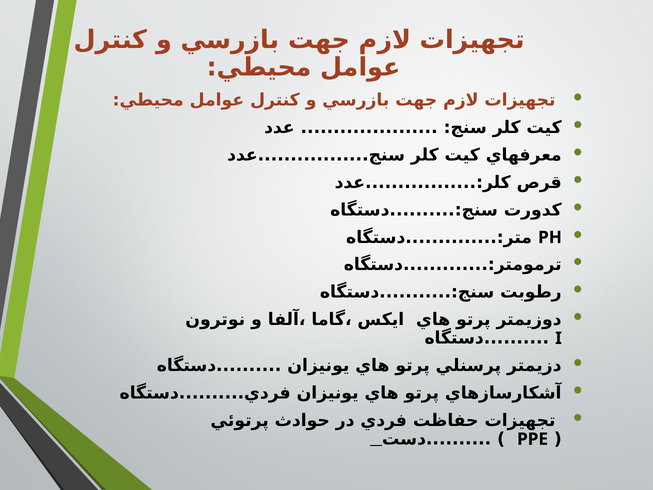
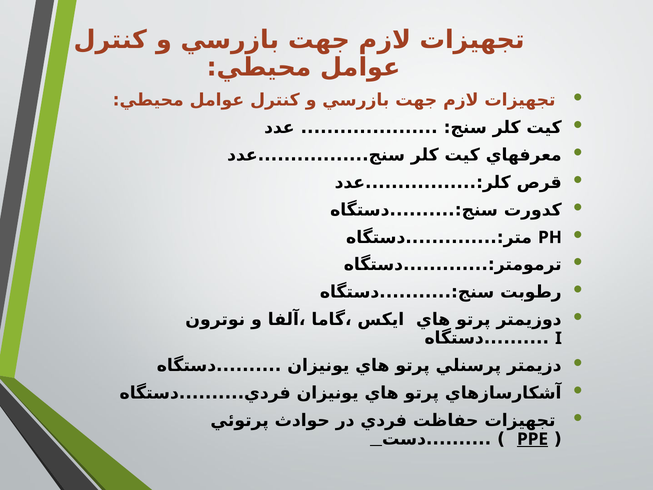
PPE underline: none -> present (533, 439)
